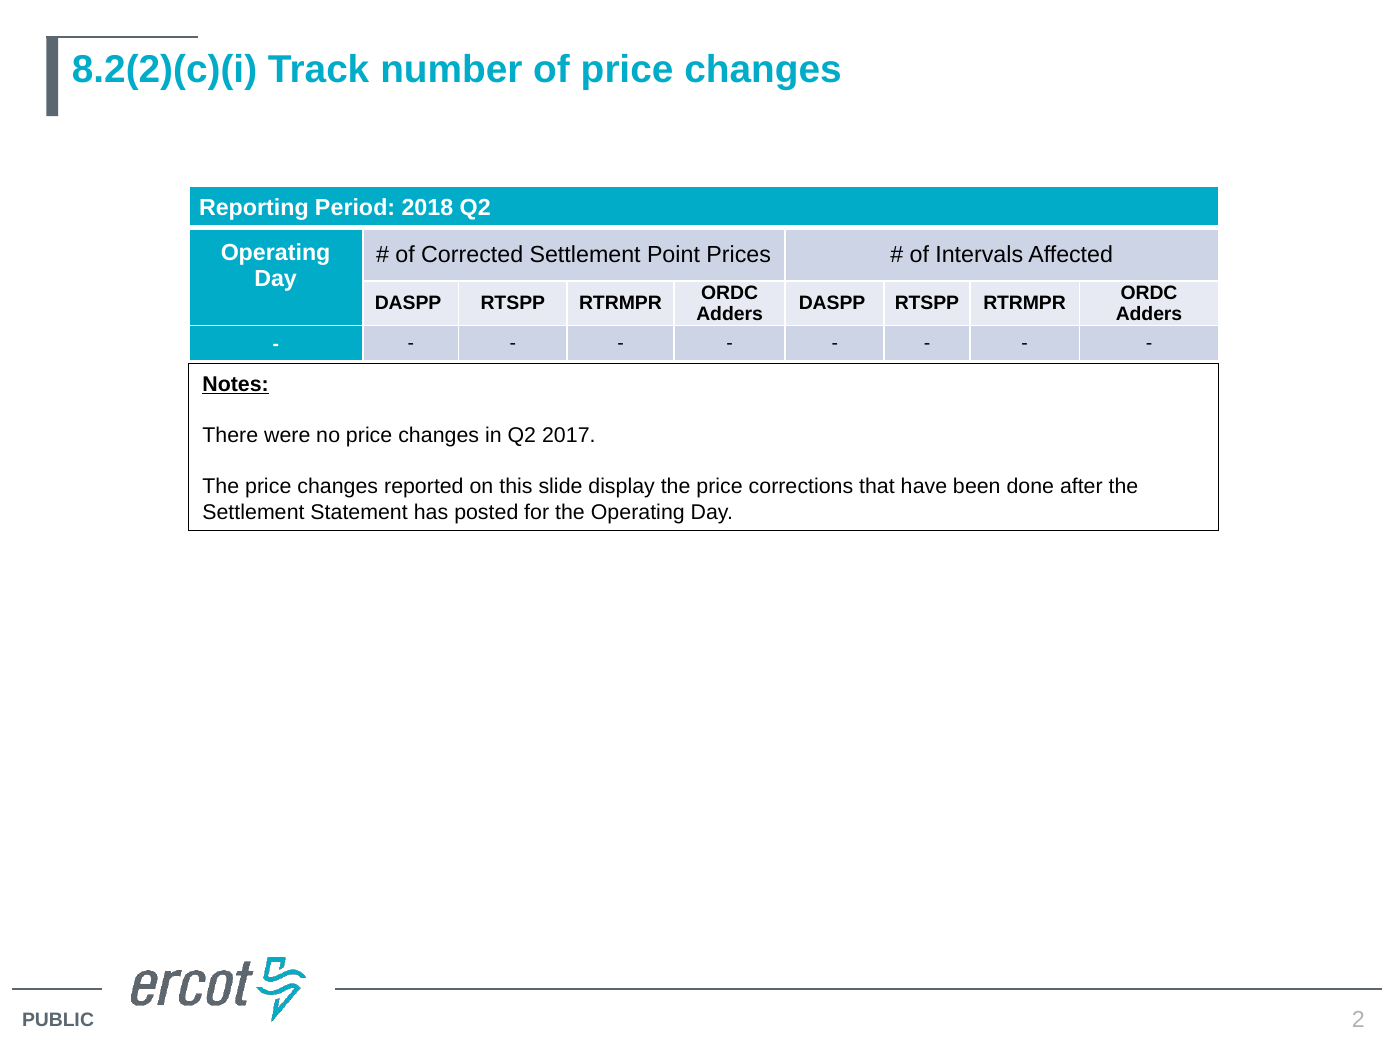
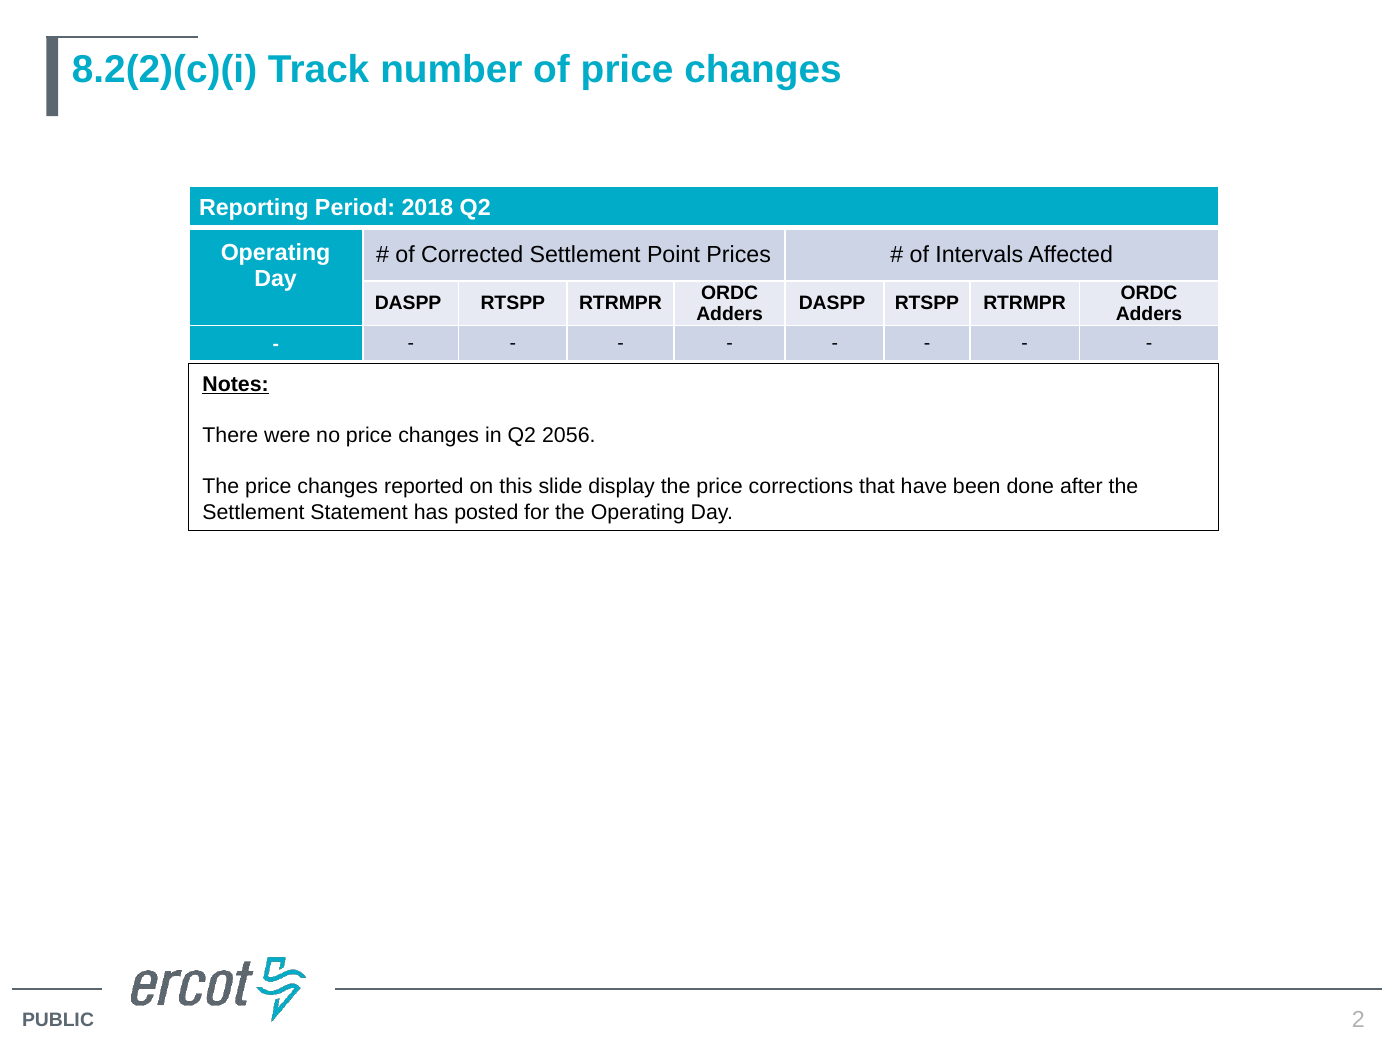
2017: 2017 -> 2056 (569, 436)
